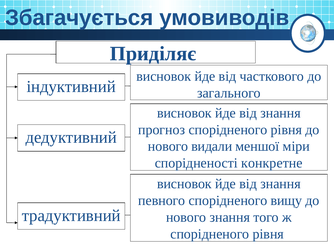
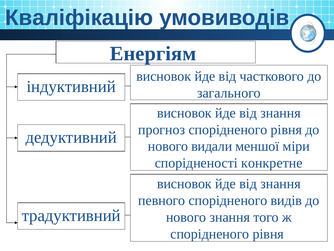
Збагачується: Збагачується -> Кваліфікацію (79, 18)
Приділяє: Приділяє -> Енергіям (153, 53)
вищу: вищу -> видів (286, 200)
